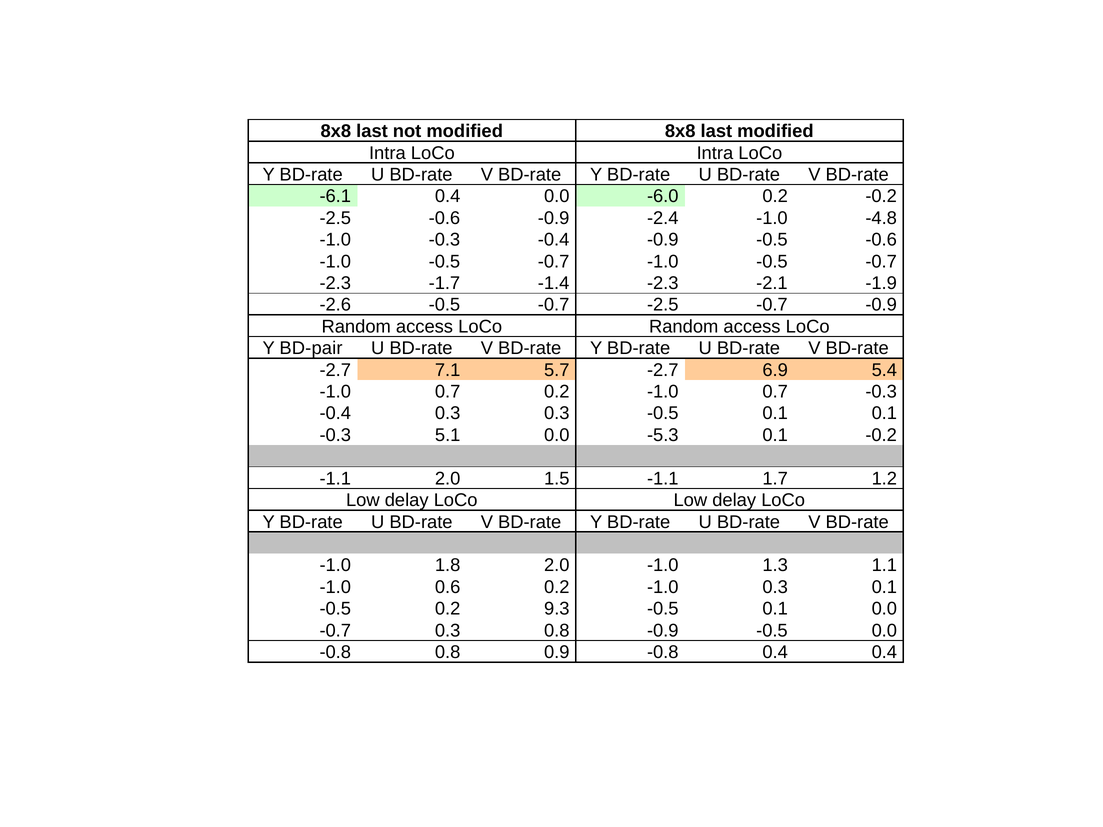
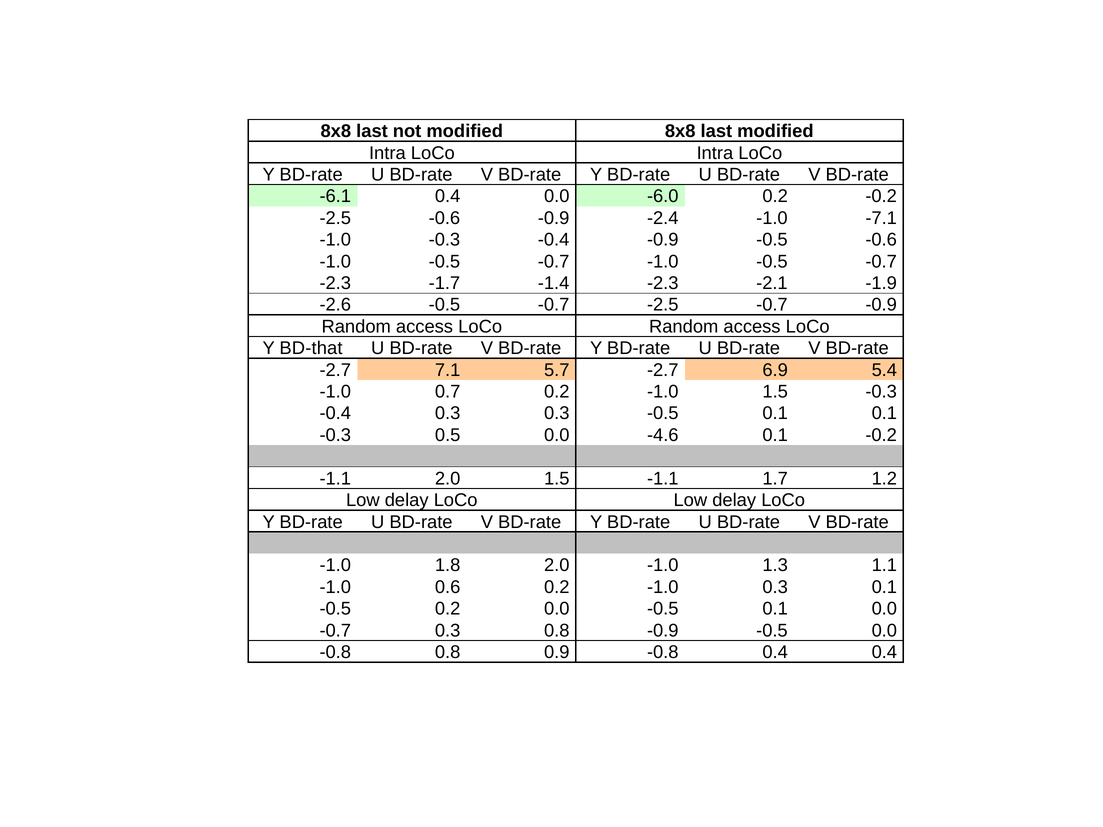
-4.8: -4.8 -> -7.1 (881, 218)
BD-pair: BD-pair -> BD-that (311, 348)
0.2 -1.0 0.7: 0.7 -> 1.5 (775, 392)
5.1: 5.1 -> 0.5 (448, 435)
-5.3: -5.3 -> -4.6 (663, 435)
0.2 9.3: 9.3 -> 0.0 (557, 609)
